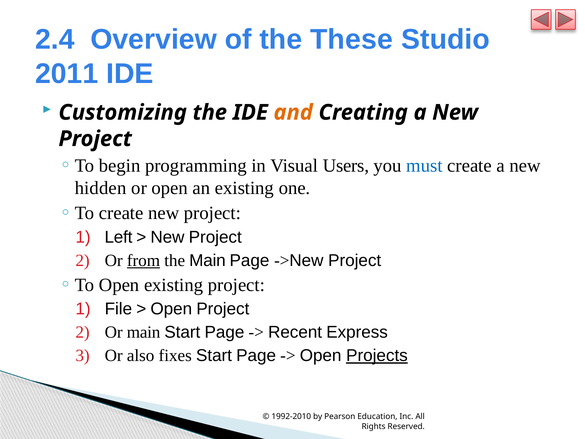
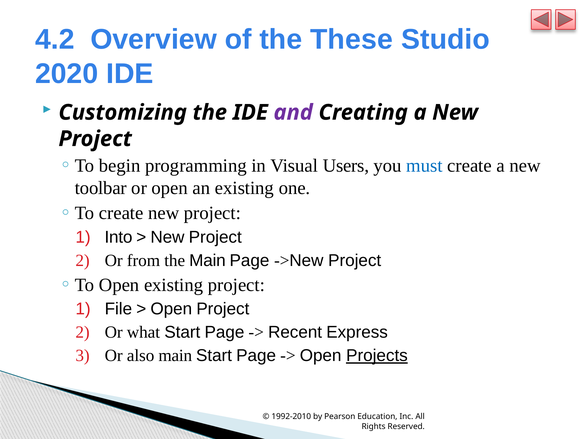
2.4: 2.4 -> 4.2 (55, 39)
2011: 2011 -> 2020 (67, 74)
and colour: orange -> purple (293, 112)
hidden: hidden -> toolbar (101, 188)
Left: Left -> Into (118, 237)
from underline: present -> none (143, 260)
Or main: main -> what (143, 332)
also fixes: fixes -> main (175, 355)
